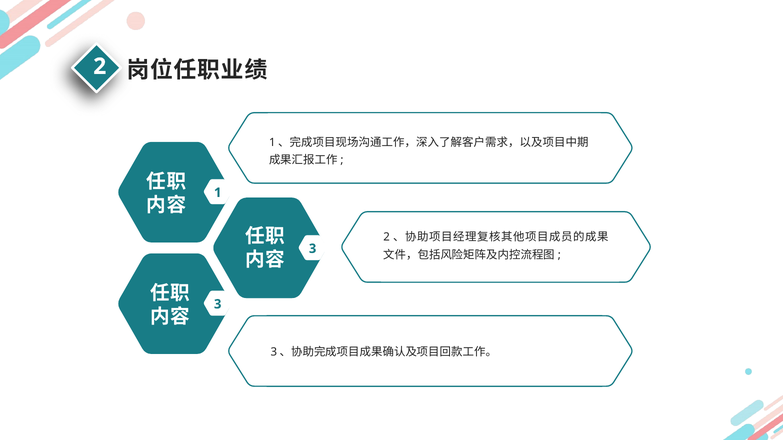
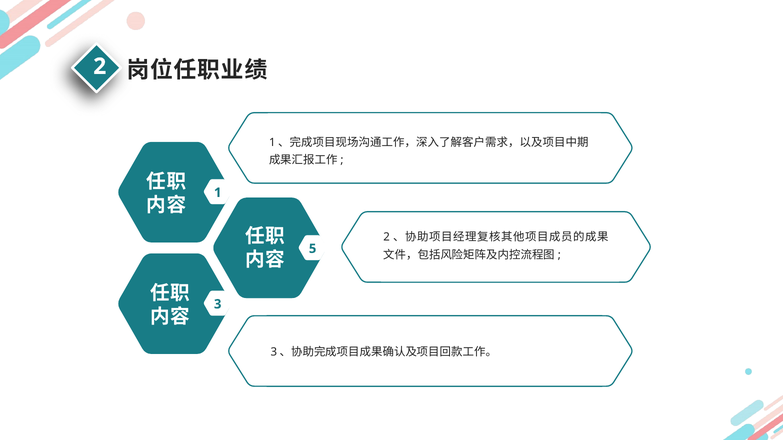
3: 3 -> 5 (313, 249)
